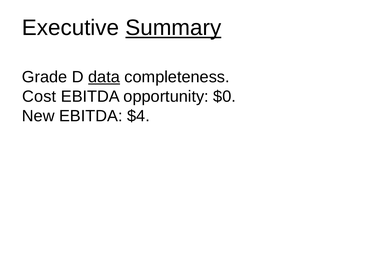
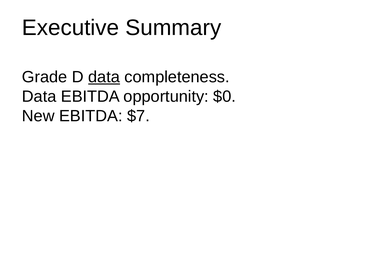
Summary underline: present -> none (173, 28)
Cost: Cost -> Data (39, 97)
$4: $4 -> $7 (138, 116)
